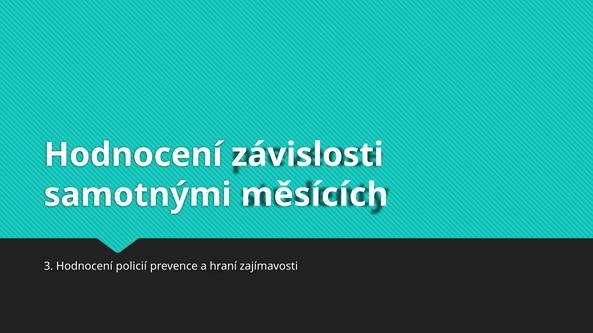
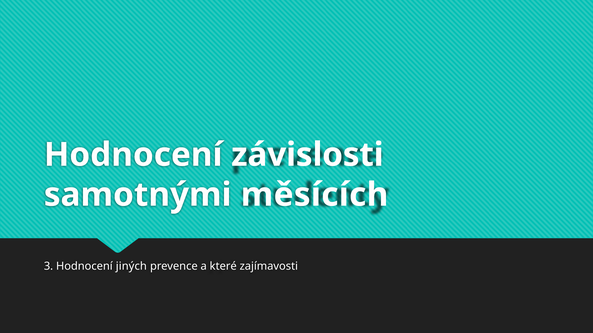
policií: policií -> jiných (131, 267)
hraní: hraní -> které (223, 267)
